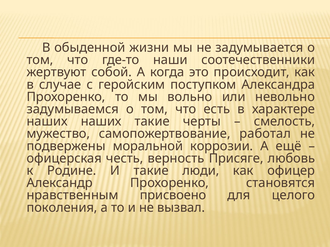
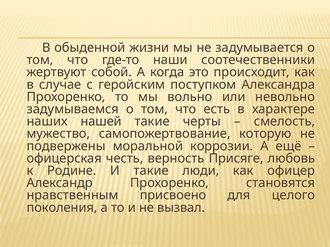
наших наших: наших -> нашей (101, 122)
работал: работал -> которую (265, 134)
